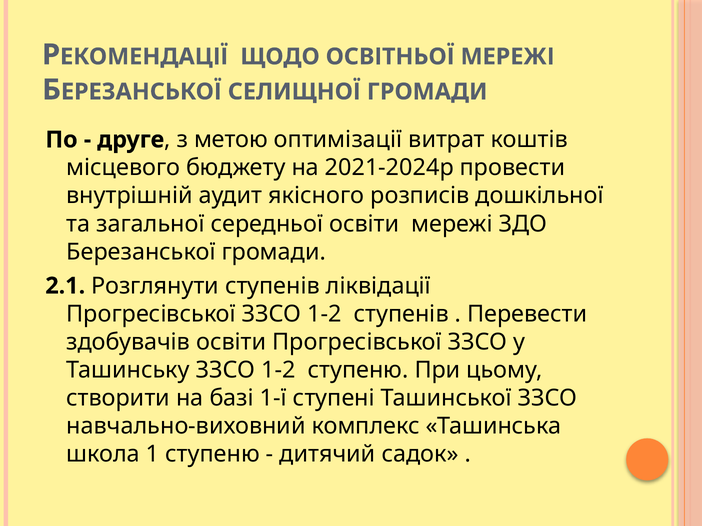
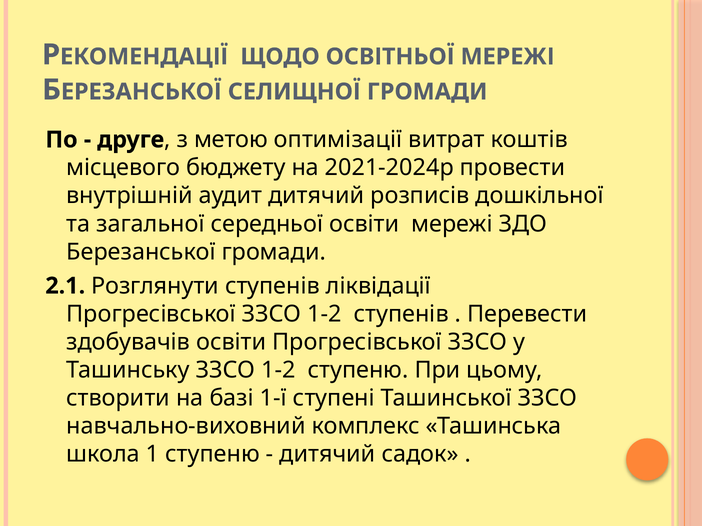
аудит якісного: якісного -> дитячий (316, 196)
